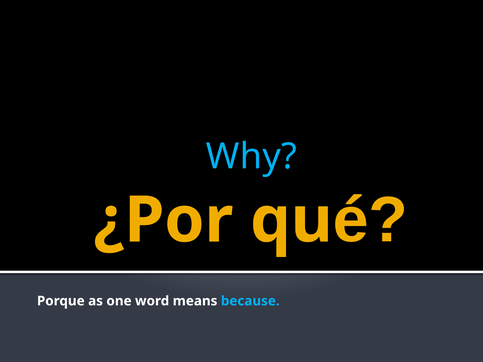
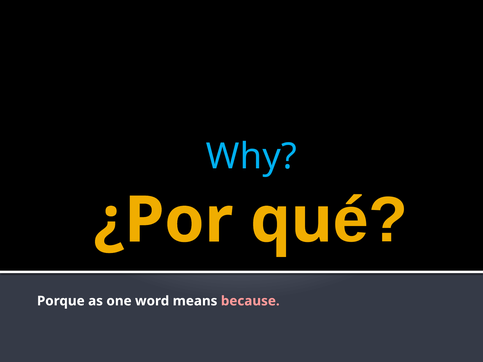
because colour: light blue -> pink (250, 301)
